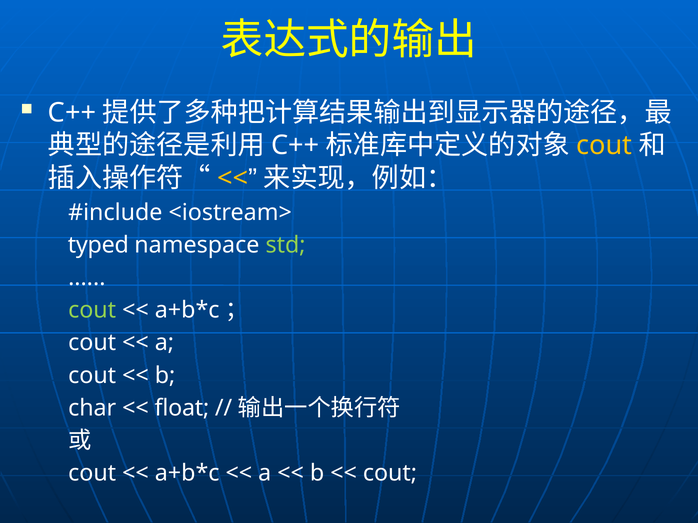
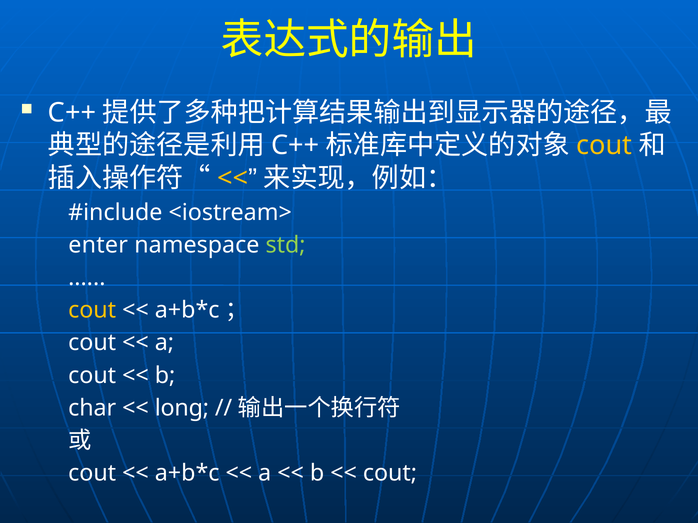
typed: typed -> enter (98, 245)
cout colour: light green -> yellow (92, 311)
float: float -> long (182, 408)
